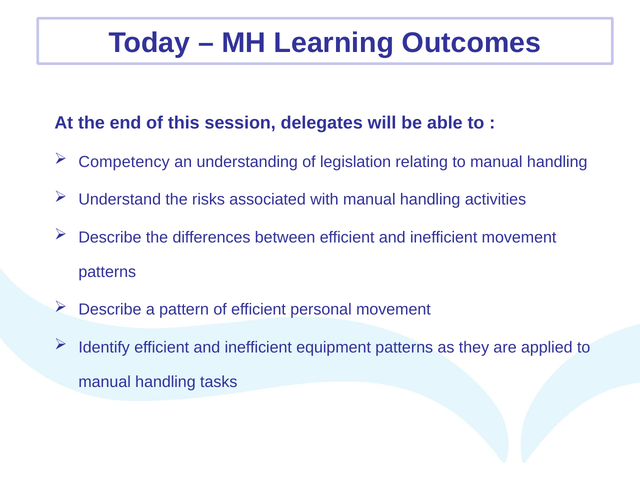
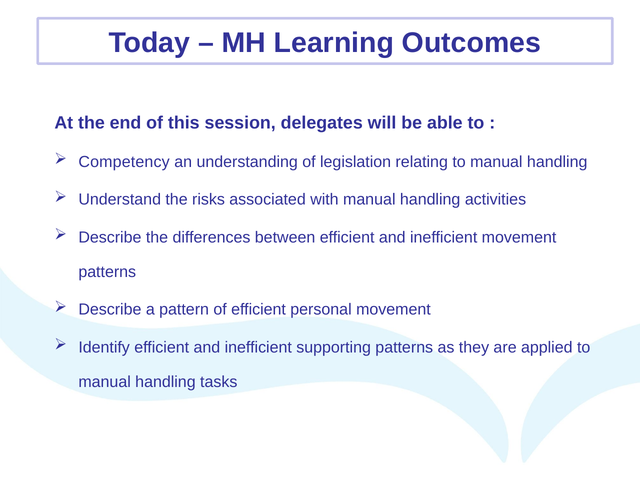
equipment: equipment -> supporting (334, 347)
